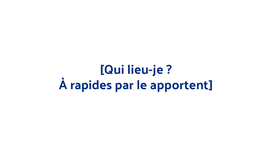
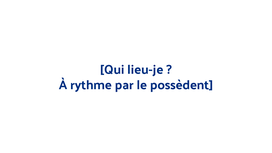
rapides: rapides -> rythme (91, 85)
apportent: apportent -> possèdent (182, 85)
